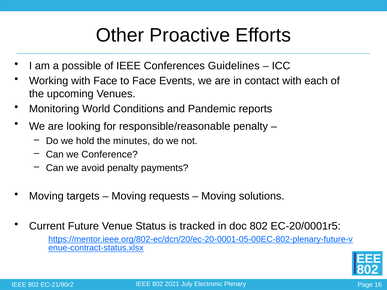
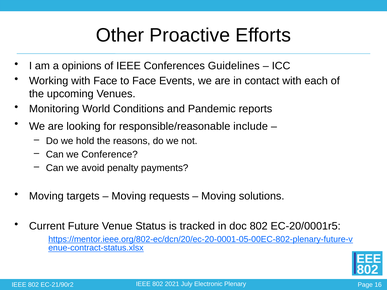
possible: possible -> opinions (82, 66)
responsible/reasonable penalty: penalty -> include (251, 127)
minutes: minutes -> reasons (132, 141)
